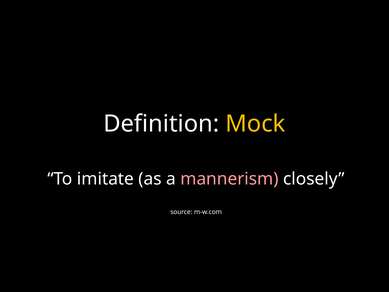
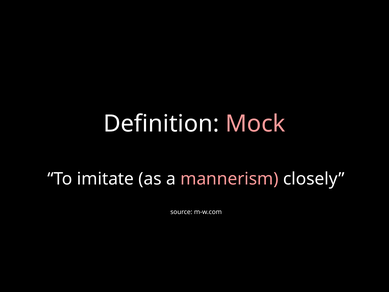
Mock colour: yellow -> pink (255, 124)
